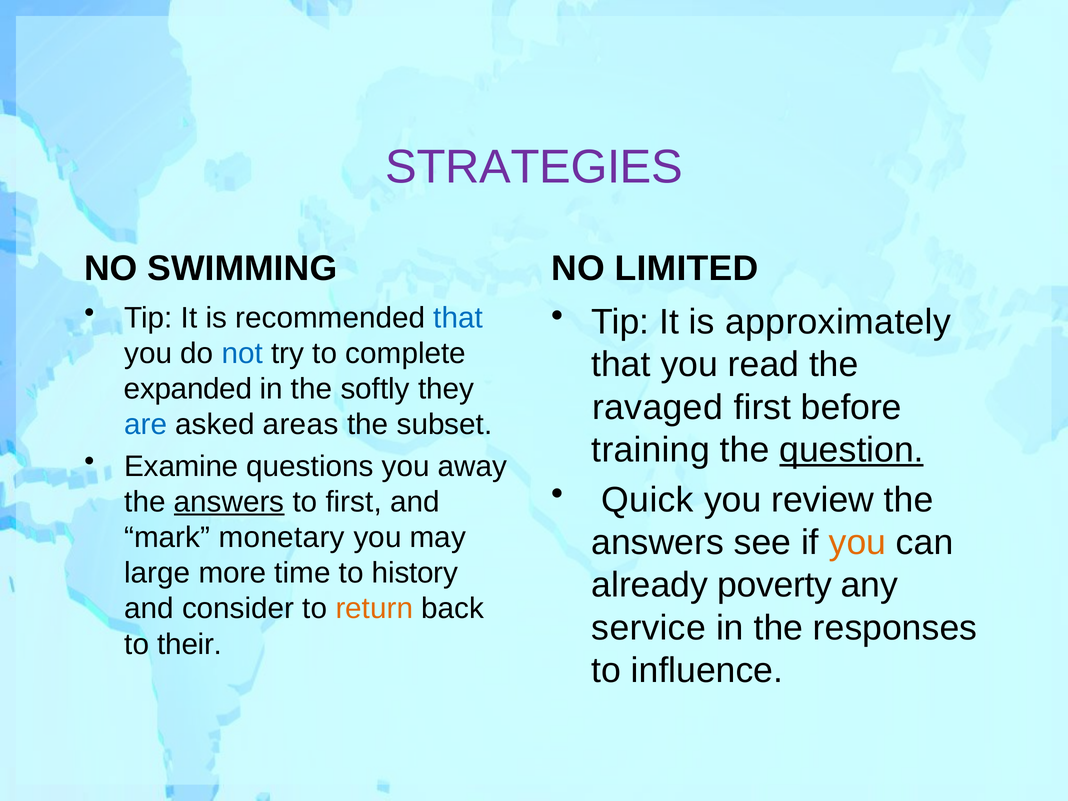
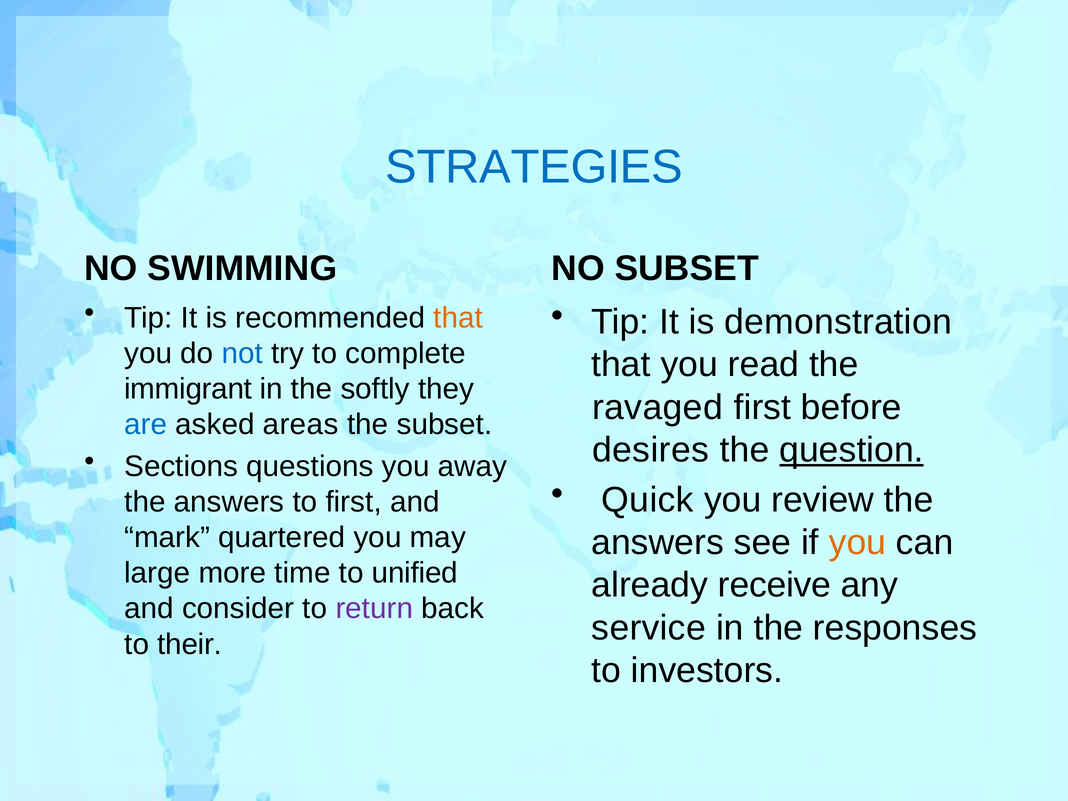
STRATEGIES colour: purple -> blue (534, 167)
NO LIMITED: LIMITED -> SUBSET (687, 268)
that colour: blue -> orange (458, 318)
approximately: approximately -> demonstration (838, 322)
expanded: expanded -> immigrant (188, 389)
training: training -> desires (651, 450)
Examine: Examine -> Sections (181, 466)
answers underline: present -> none (229, 502)
monetary: monetary -> quartered (282, 537)
history: history -> unified (415, 573)
poverty: poverty -> receive (775, 585)
return colour: orange -> purple (374, 609)
influence: influence -> investors (707, 671)
